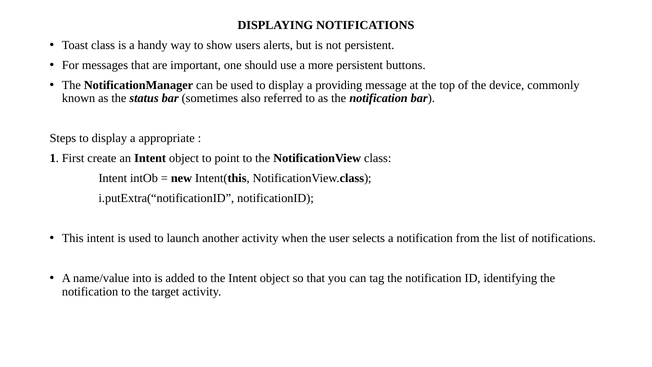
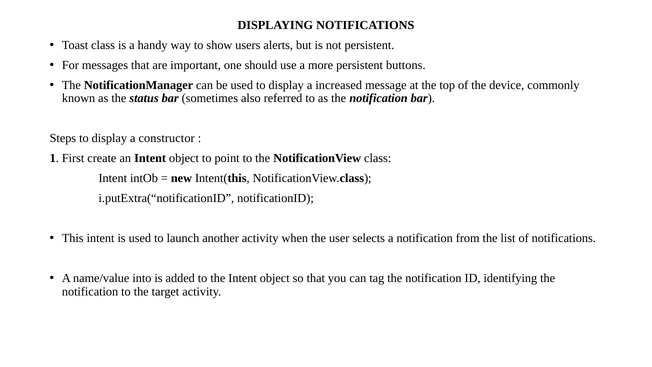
providing: providing -> increased (339, 85)
appropriate: appropriate -> constructor (167, 138)
